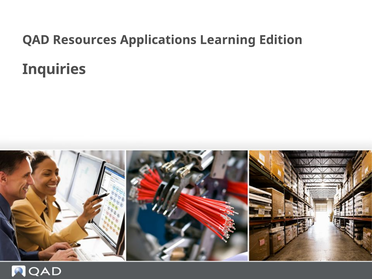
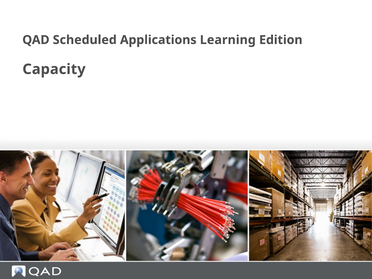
Resources: Resources -> Scheduled (85, 40)
Inquiries: Inquiries -> Capacity (54, 69)
